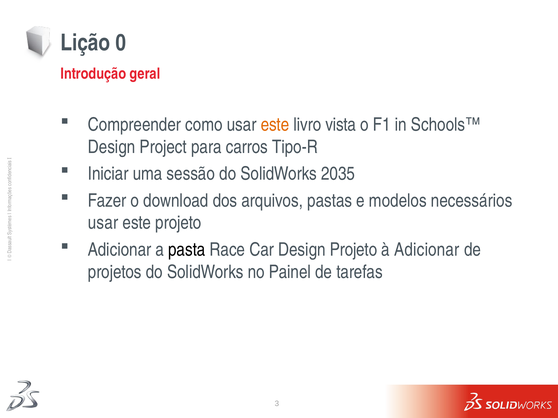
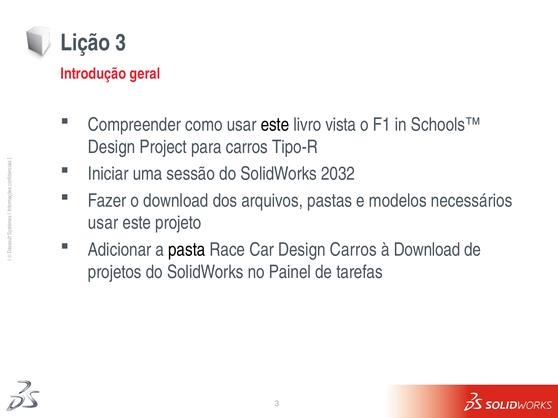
Lição 0: 0 -> 3 (121, 43)
este colour: orange -> black (275, 125)
2035: 2035 -> 2032 (338, 174)
Design Projeto: Projeto -> Carros (353, 250)
à Adicionar: Adicionar -> Download (427, 250)
